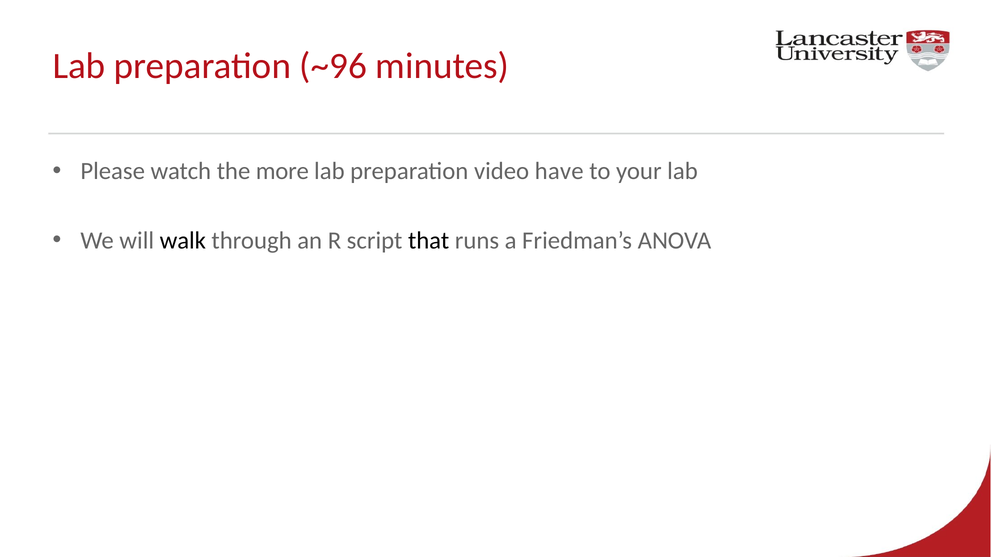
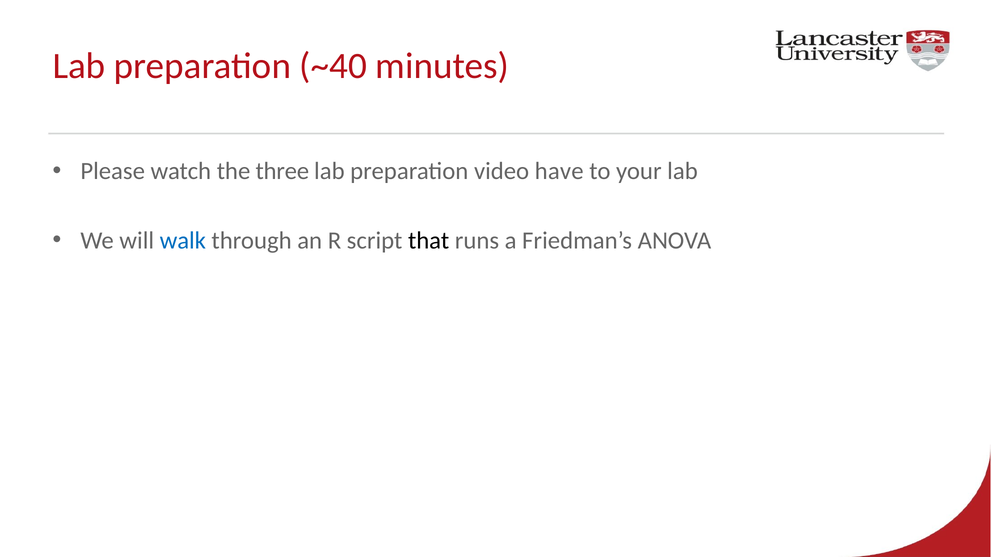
~96: ~96 -> ~40 (333, 66)
more: more -> three (282, 171)
walk colour: black -> blue (183, 241)
